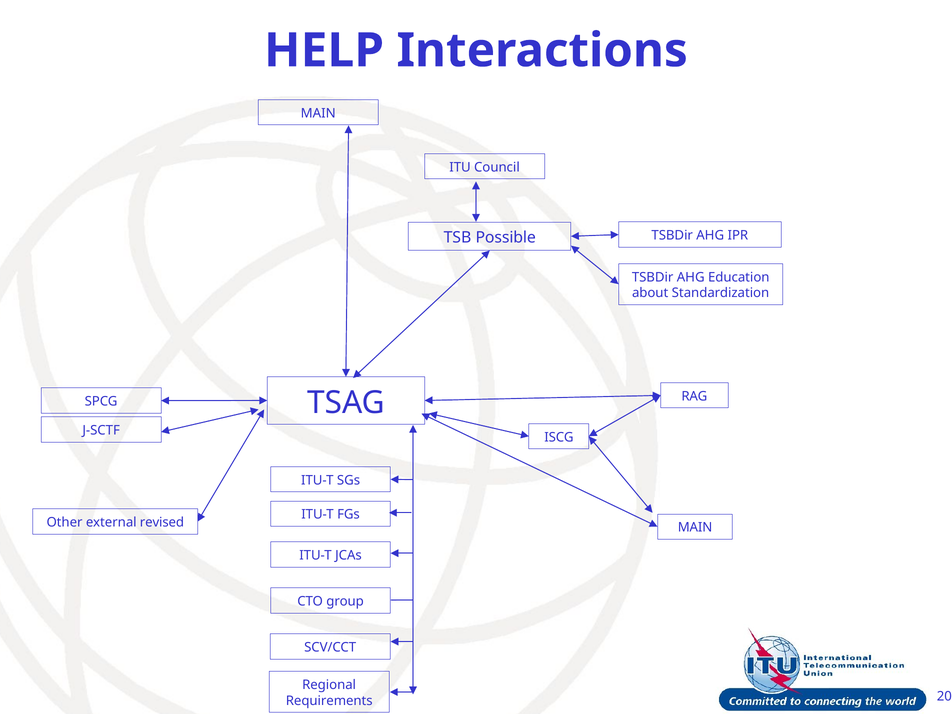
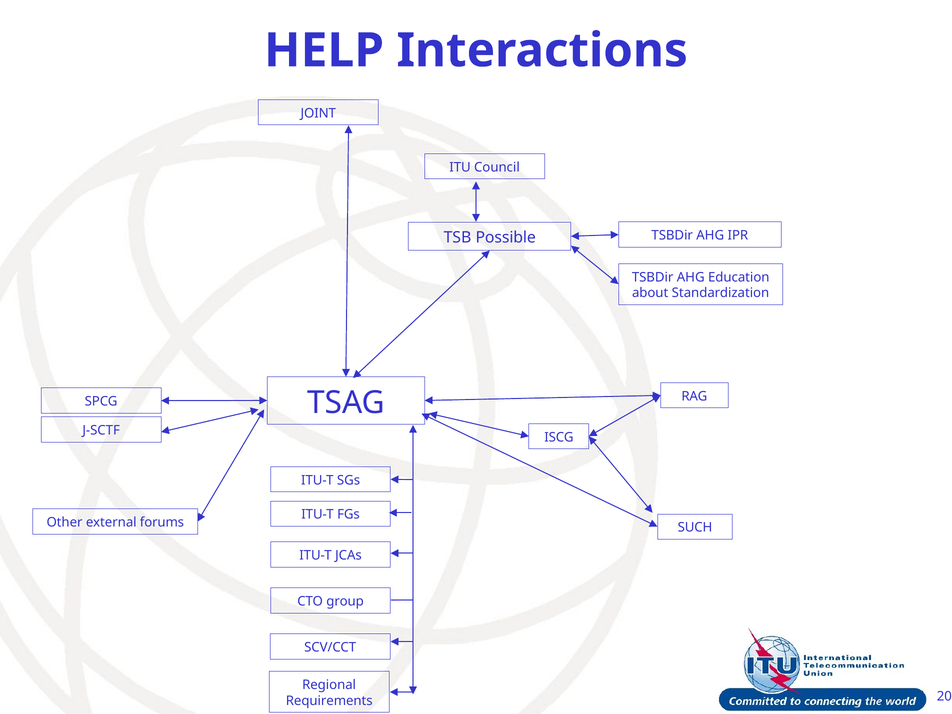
MAIN: MAIN -> JOINT (318, 113)
revised: revised -> forums (162, 522)
MAIN: MAIN -> SUCH (695, 528)
